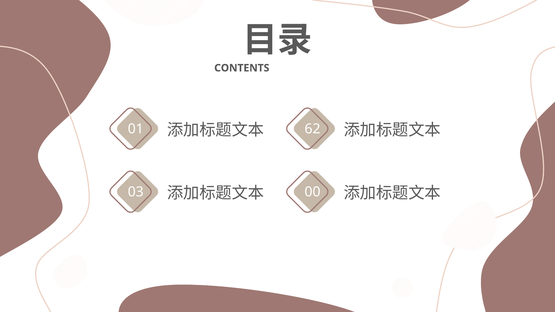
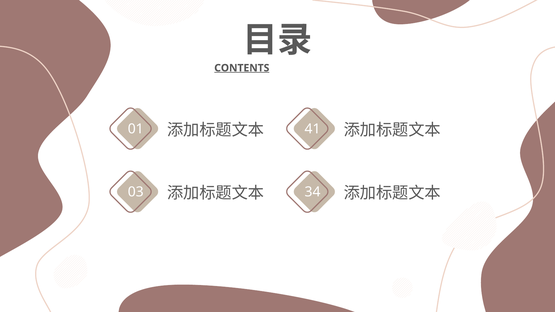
CONTENTS underline: none -> present (242, 68)
62: 62 -> 41 (313, 129)
00: 00 -> 34 (313, 192)
